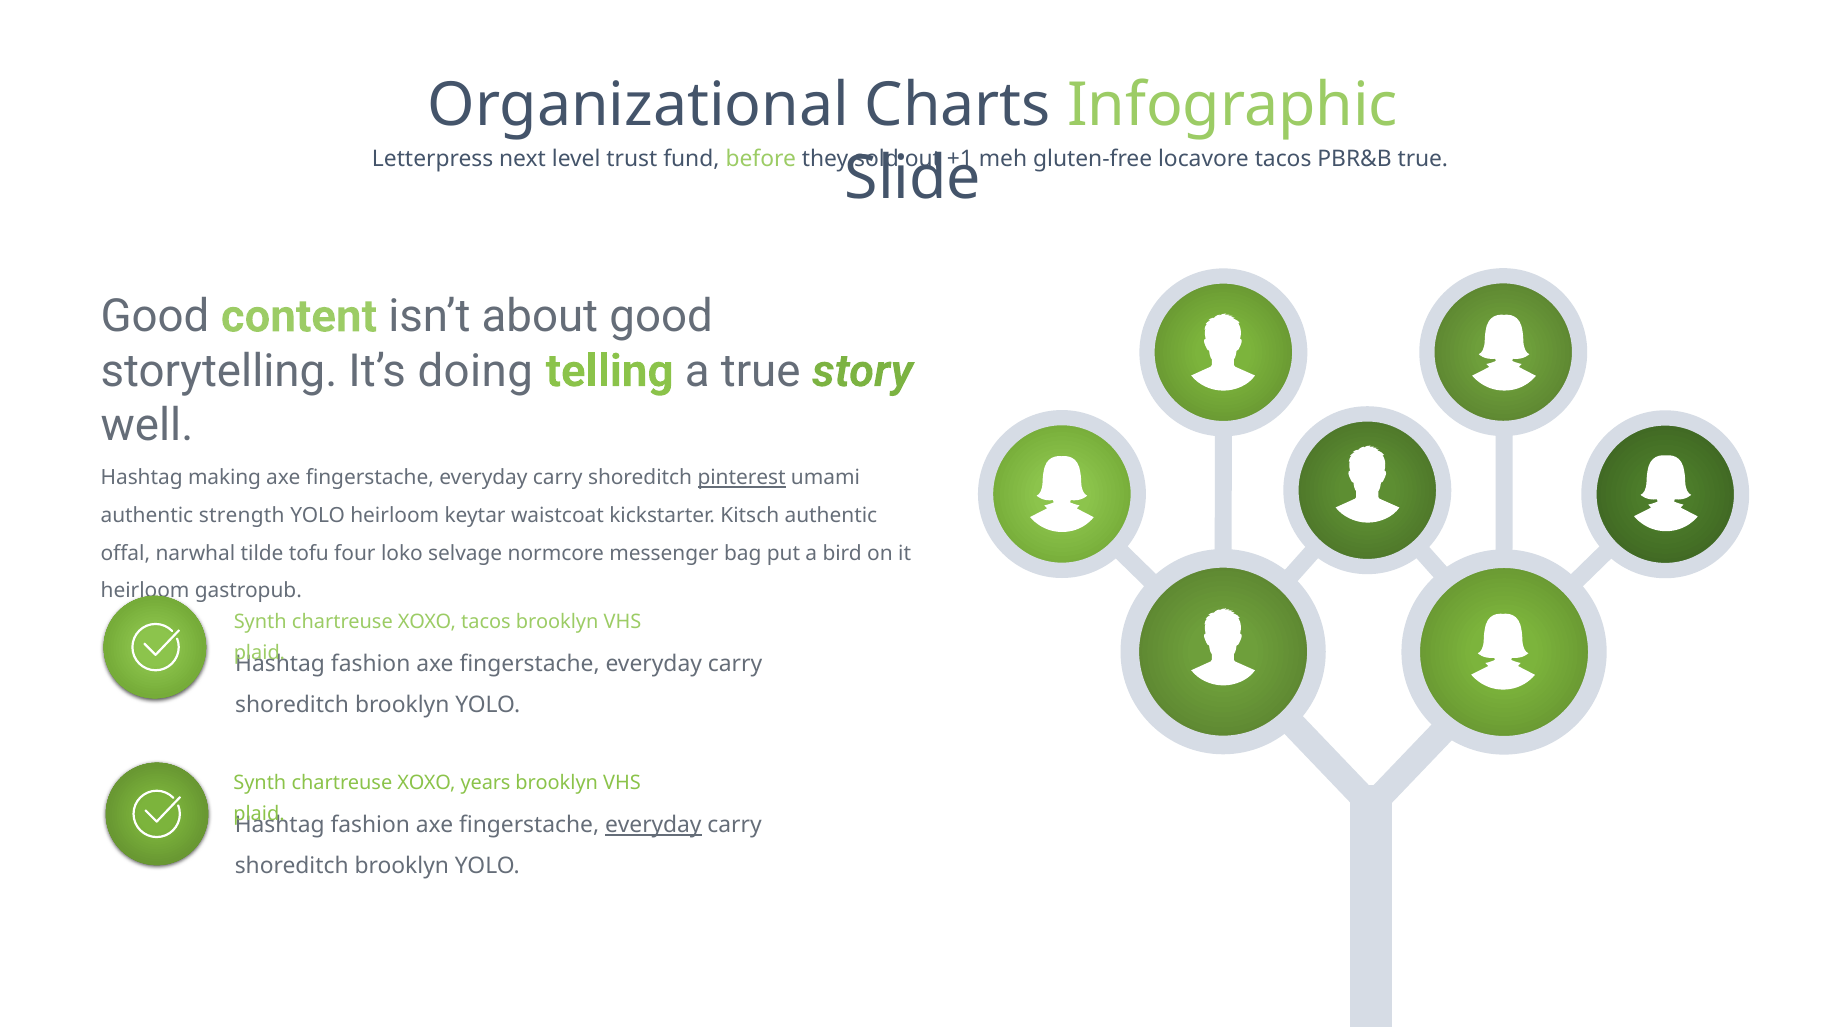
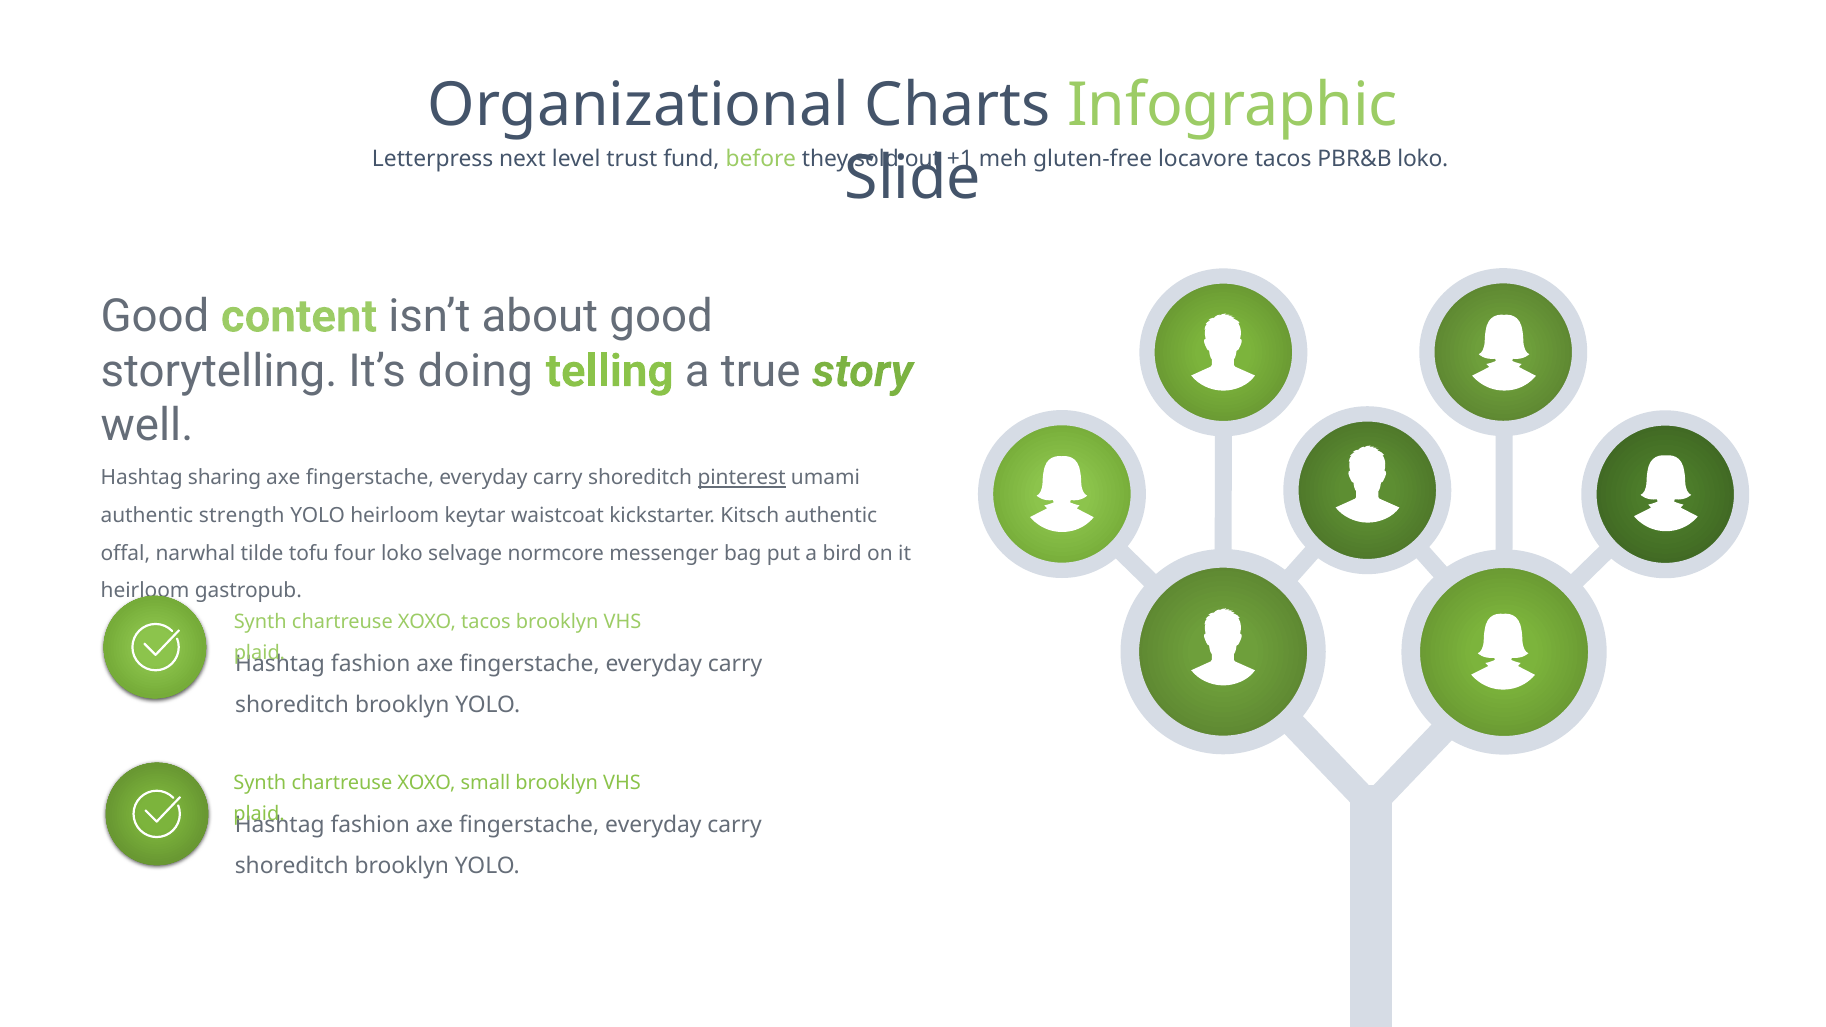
PBR&B true: true -> loko (1423, 159)
making: making -> sharing (225, 478)
years: years -> small (486, 783)
everyday underline: present -> none (653, 825)
